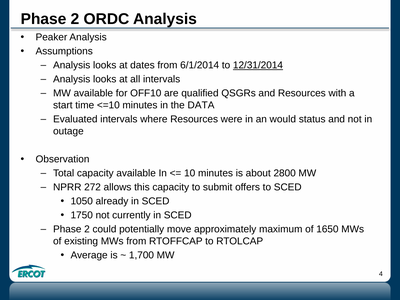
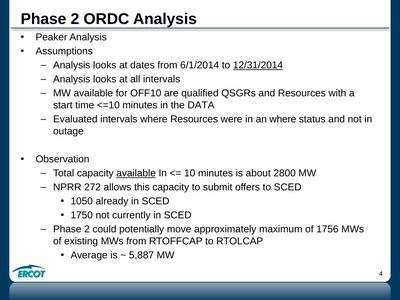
an would: would -> where (283, 119)
available underline: none -> present (136, 173)
1650: 1650 -> 1756 (327, 229)
1,700: 1,700 -> 5,887 (141, 255)
